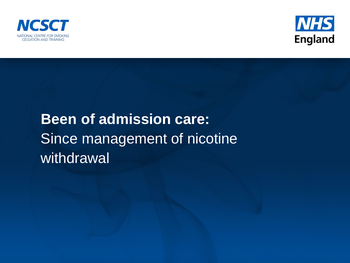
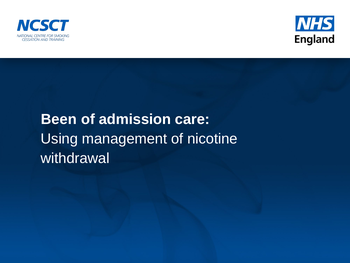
Since: Since -> Using (59, 138)
